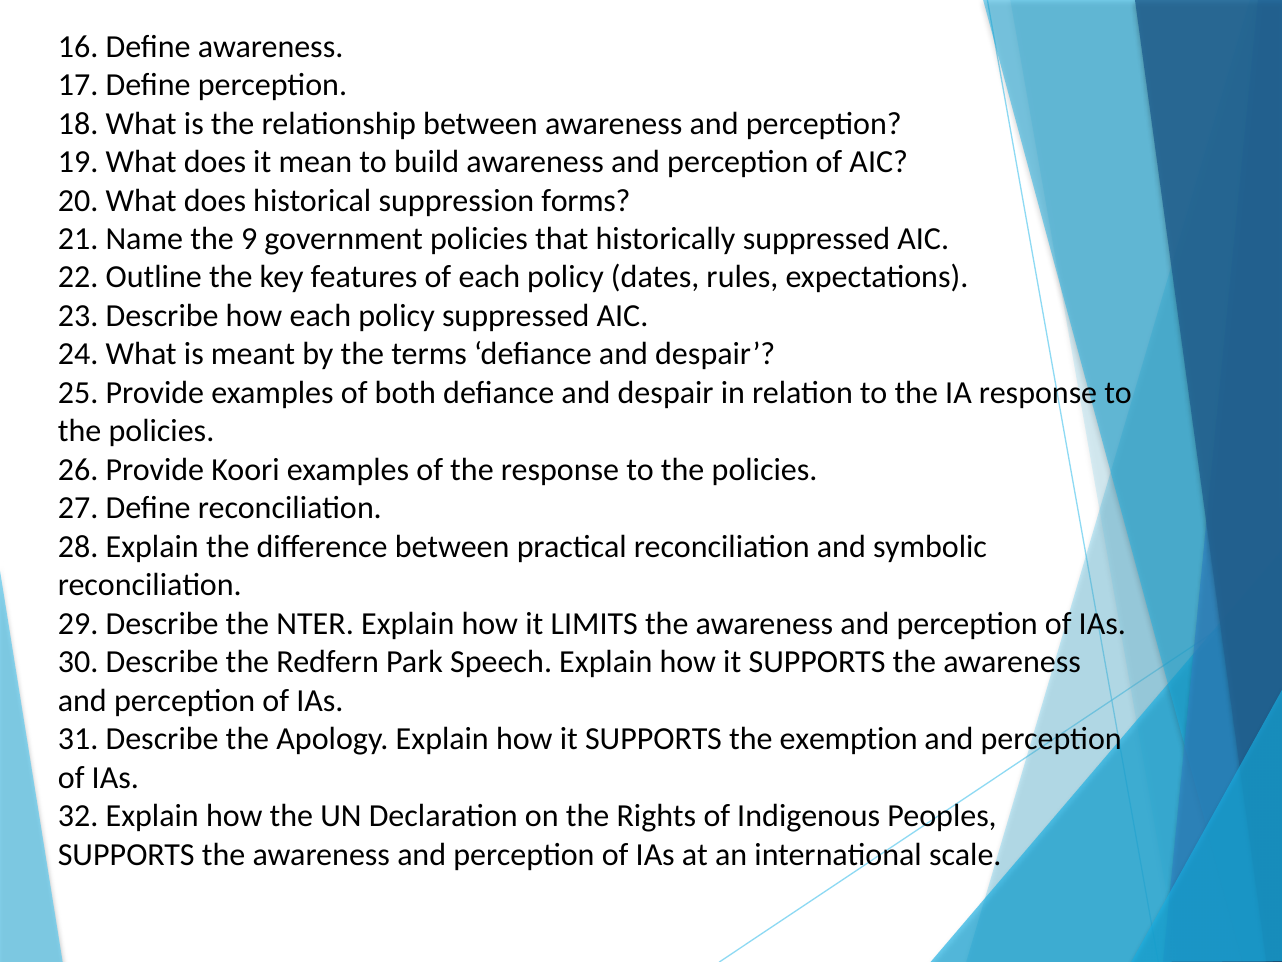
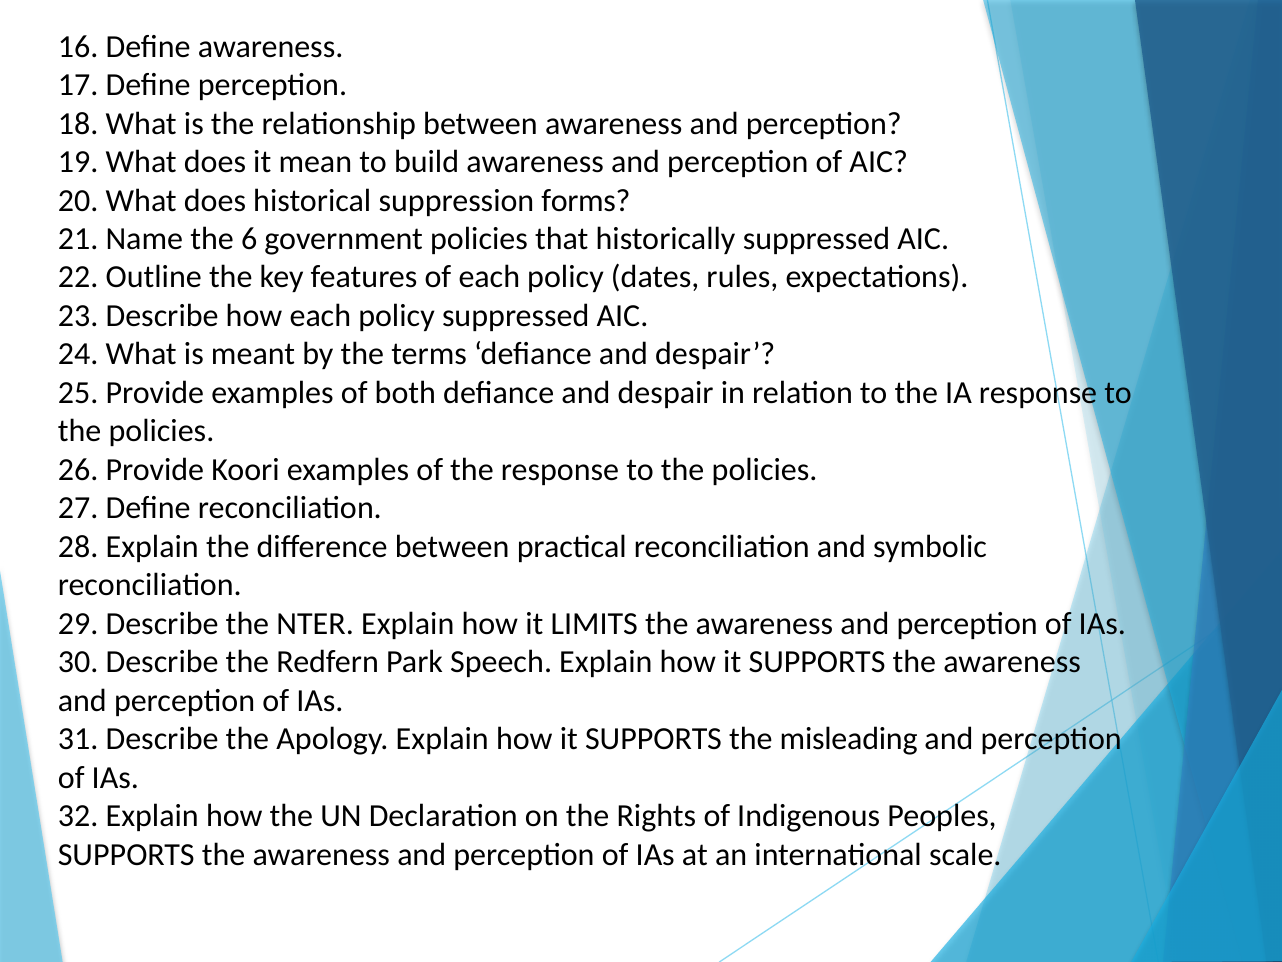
9: 9 -> 6 (249, 239)
exemption: exemption -> misleading (849, 739)
